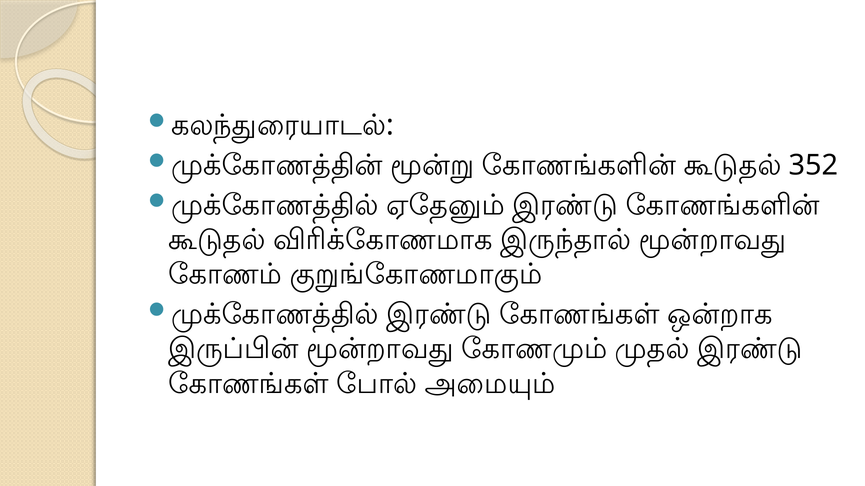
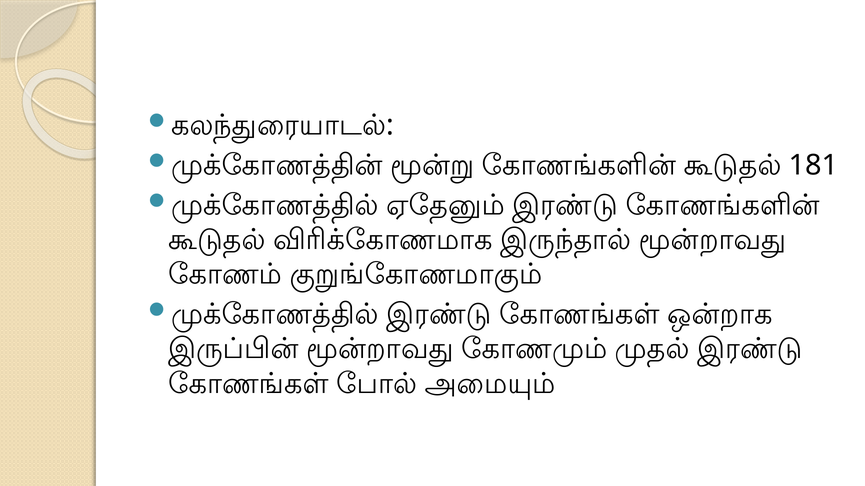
352: 352 -> 181 (814, 165)
